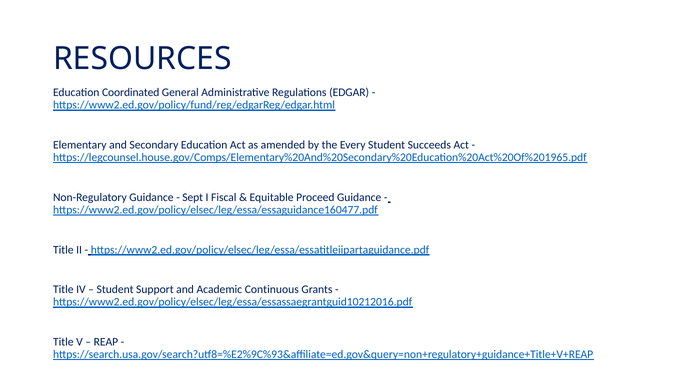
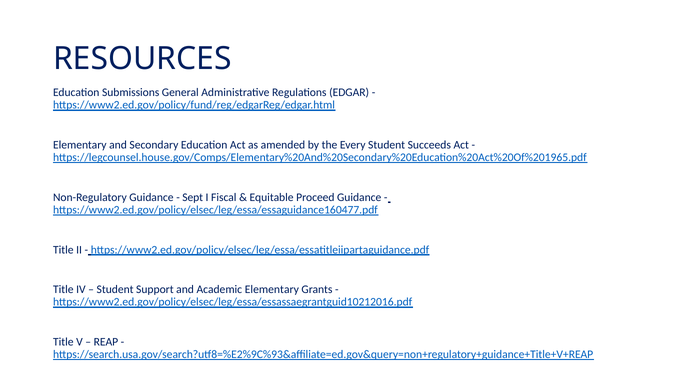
Coordinated: Coordinated -> Submissions (131, 92)
Academic Continuous: Continuous -> Elementary (272, 289)
